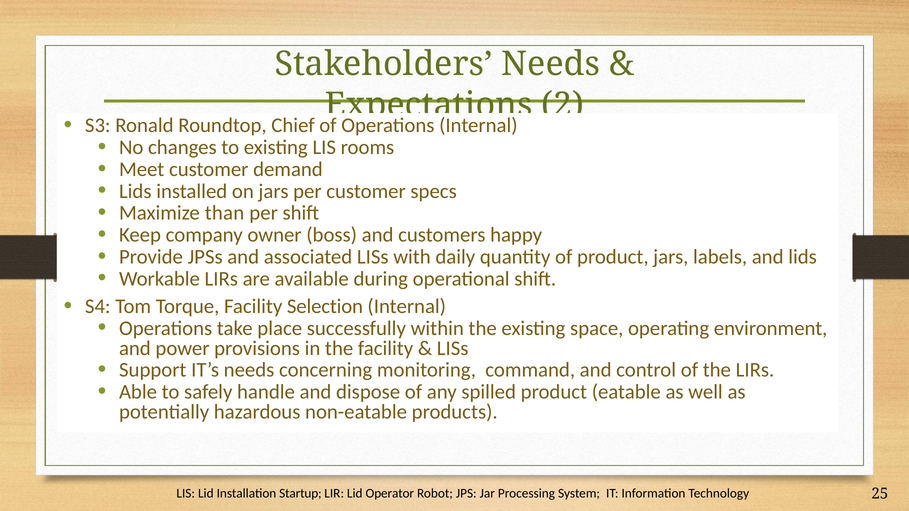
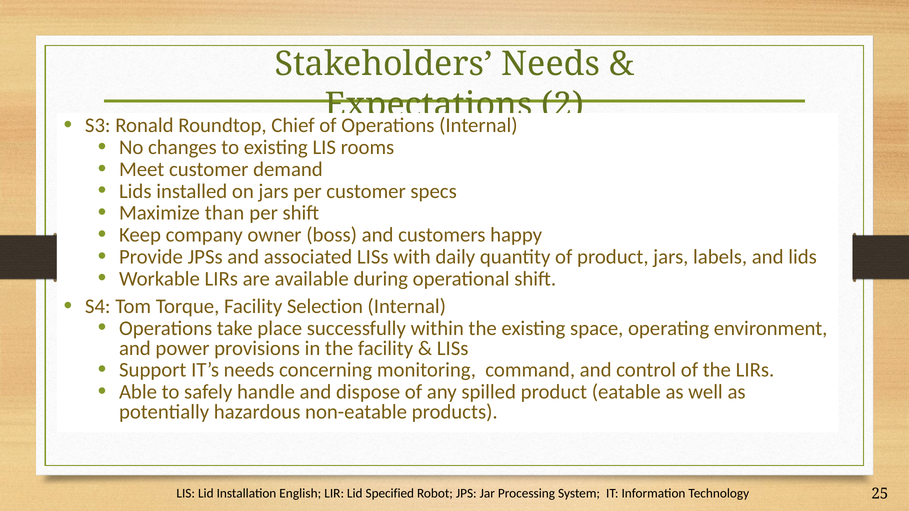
Startup: Startup -> English (300, 494)
Operator: Operator -> Specified (390, 494)
